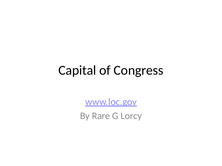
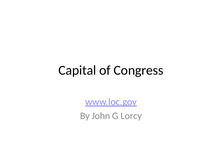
Rare: Rare -> John (101, 116)
